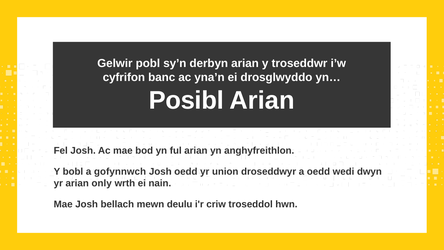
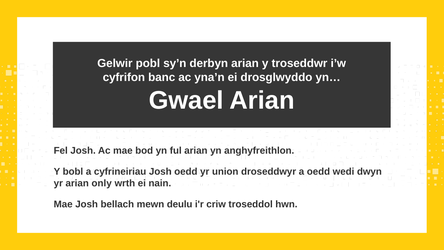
Posibl: Posibl -> Gwael (186, 100)
gofynnwch: gofynnwch -> cyfrineiriau (120, 171)
